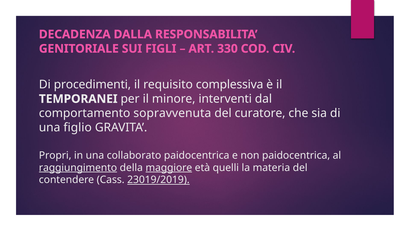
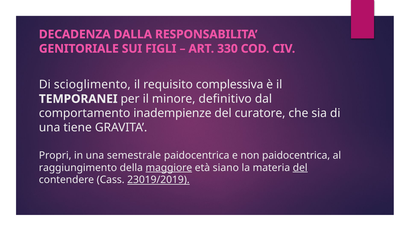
procedimenti: procedimenti -> scioglimento (92, 84)
interventi: interventi -> definitivo (225, 99)
sopravvenuta: sopravvenuta -> inadempienze (172, 113)
figlio: figlio -> tiene (78, 127)
collaborato: collaborato -> semestrale (134, 155)
raggiungimento underline: present -> none (78, 167)
quelli: quelli -> siano (226, 167)
del underline: none -> present (300, 167)
